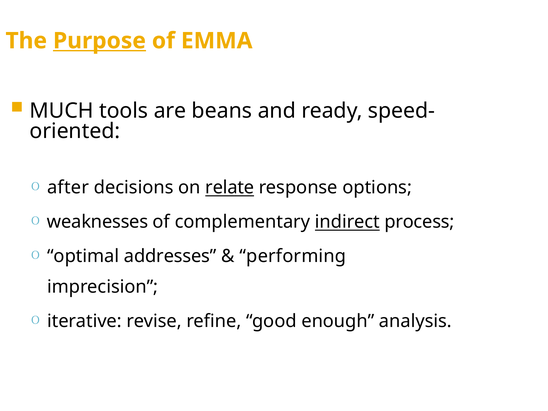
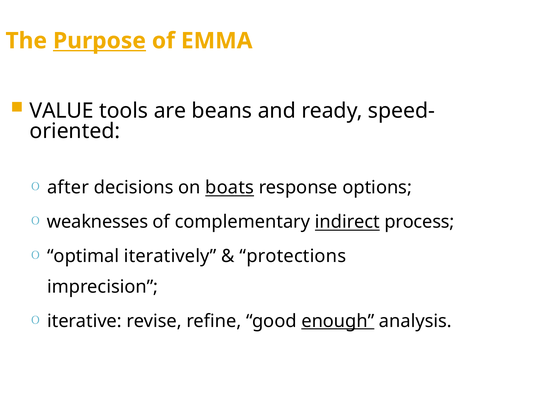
MUCH: MUCH -> VALUE (62, 111)
relate: relate -> boats (230, 187)
addresses: addresses -> iteratively (170, 256)
performing: performing -> protections (293, 256)
enough underline: none -> present (338, 321)
